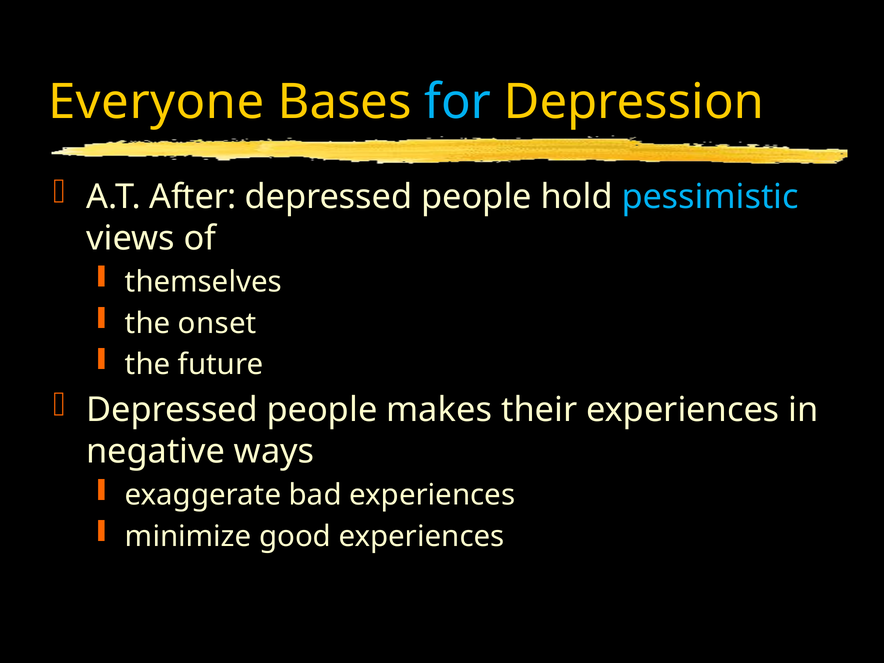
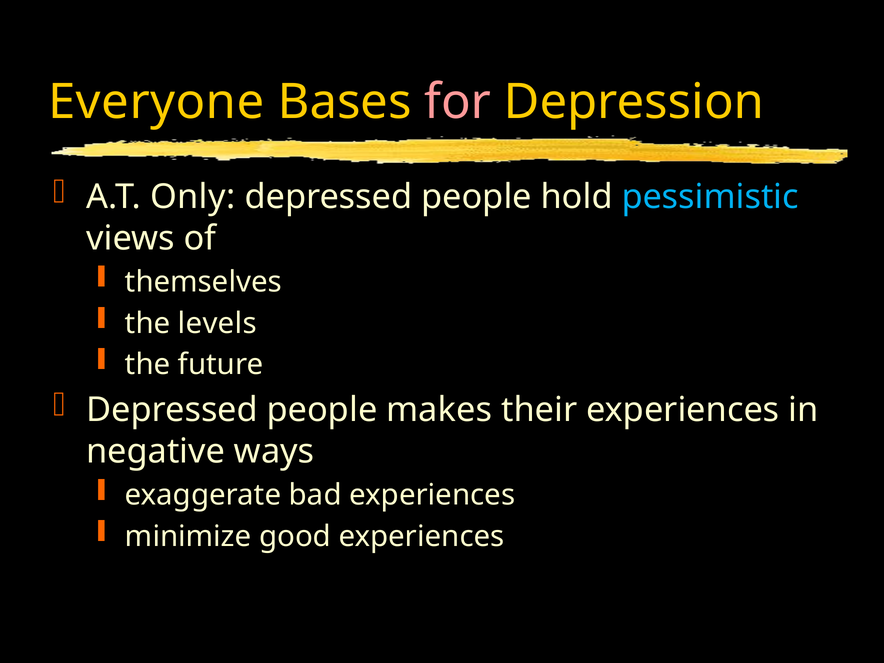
for colour: light blue -> pink (458, 102)
After: After -> Only (193, 197)
onset: onset -> levels (217, 323)
